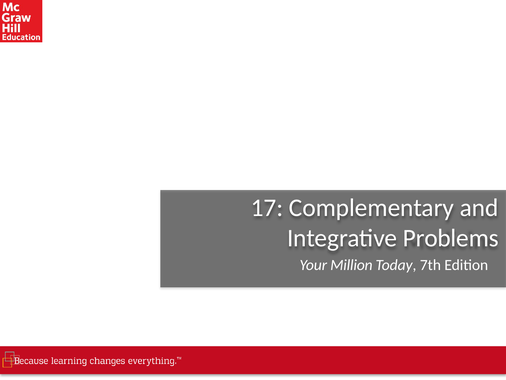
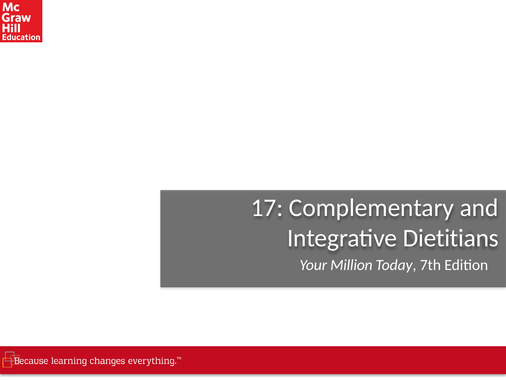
Problems: Problems -> Dietitians (451, 238)
